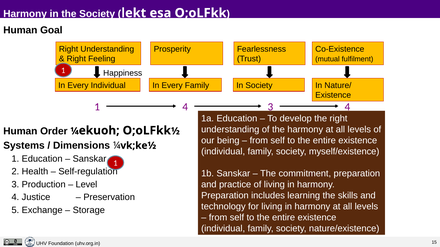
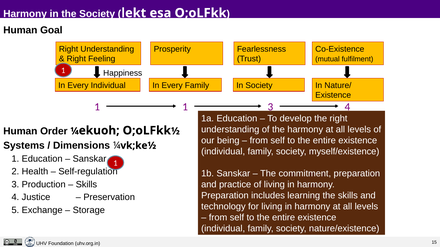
4: 4 -> 1 (185, 107)
Level: Level -> Skills (86, 185)
